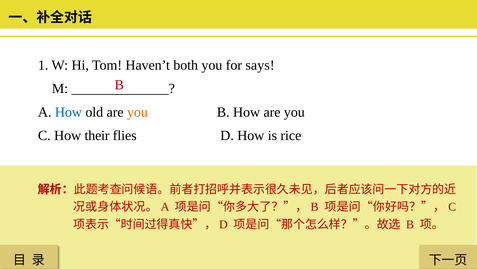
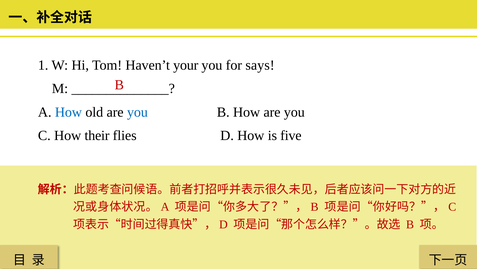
both: both -> your (186, 65)
you colour: orange -> blue (137, 112)
rice: rice -> five (291, 135)
